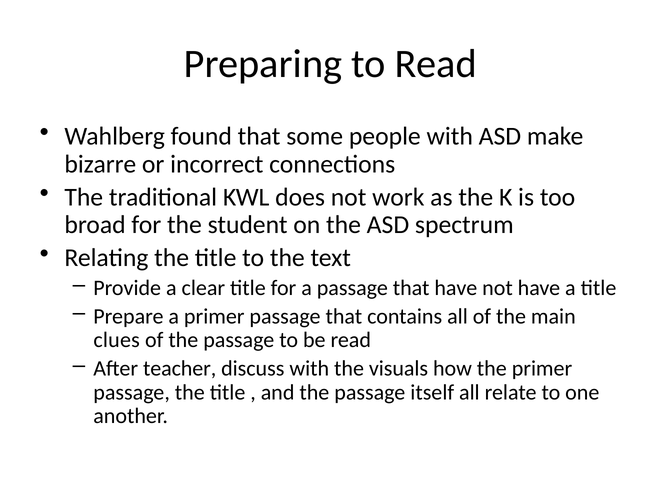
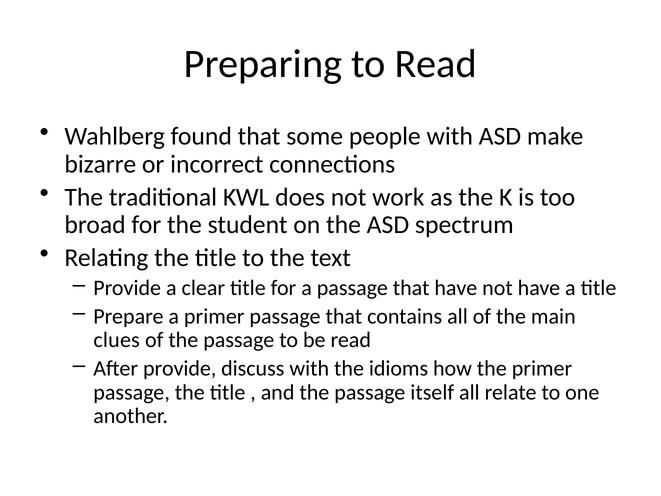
After teacher: teacher -> provide (180, 368)
visuals: visuals -> idioms (399, 368)
